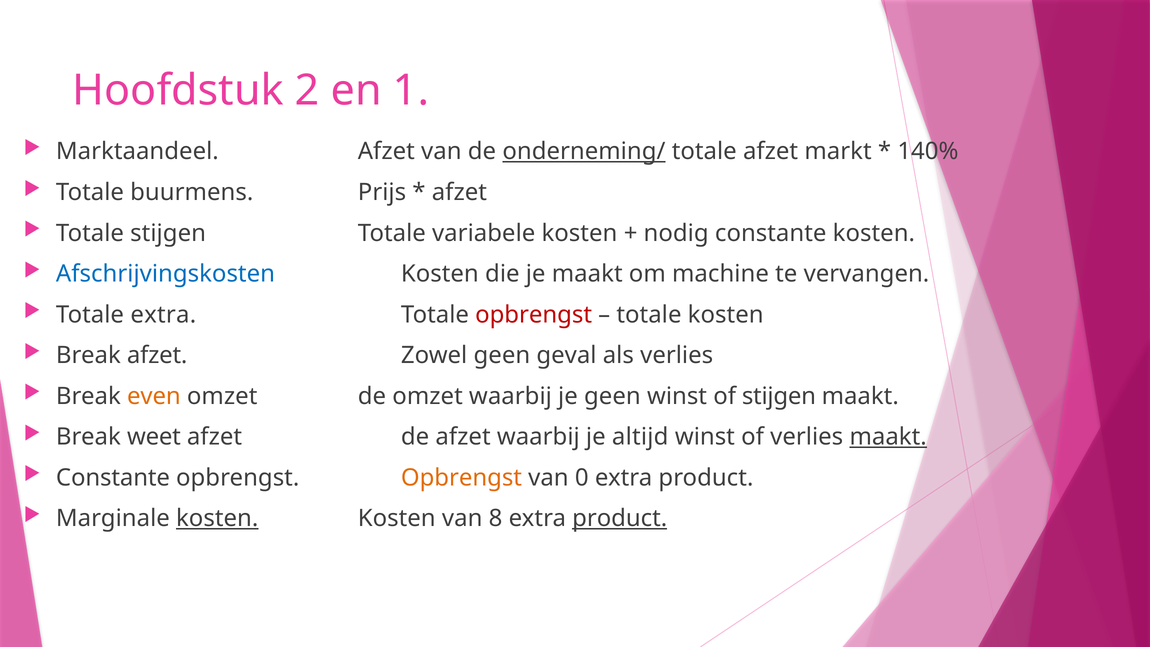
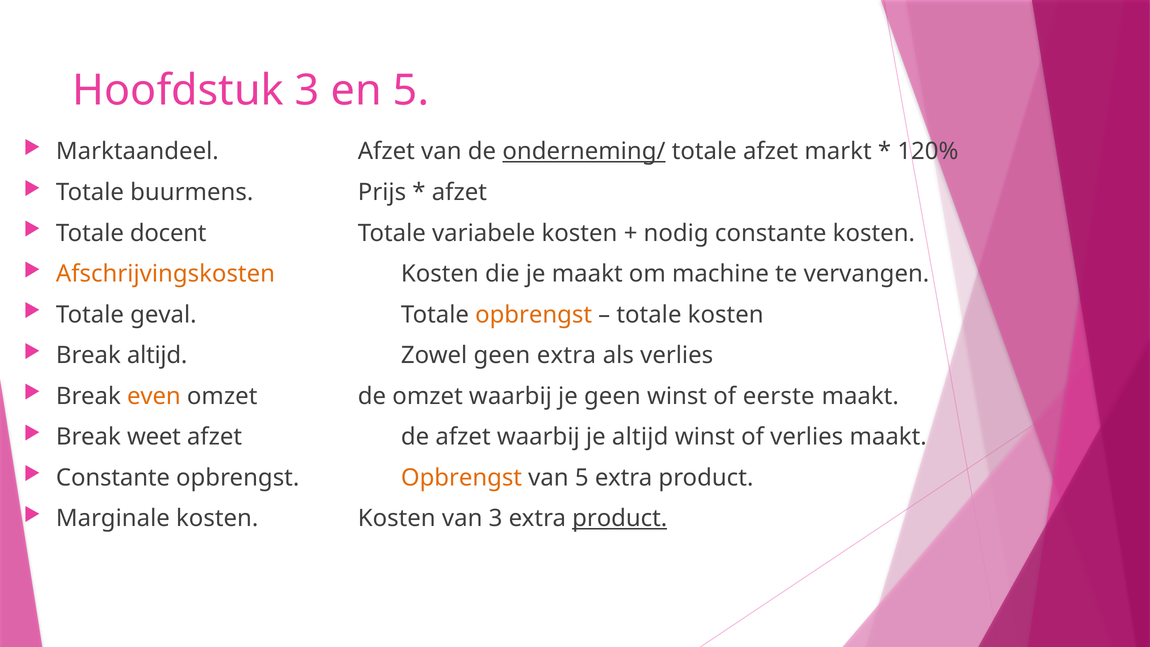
Hoofdstuk 2: 2 -> 3 (307, 91)
en 1: 1 -> 5 (411, 91)
140%: 140% -> 120% (928, 152)
Totale stijgen: stijgen -> docent (168, 233)
Afschrijvingskosten colour: blue -> orange (166, 274)
Totale extra: extra -> geval (163, 315)
opbrengst colour: red -> orange (534, 315)
Break afzet: afzet -> altijd (157, 355)
geen geval: geval -> extra (566, 355)
of stijgen: stijgen -> eerste (779, 396)
maakt underline: present -> none (888, 437)
van 0: 0 -> 5 (582, 478)
kosten underline: present -> none (217, 518)
van 8: 8 -> 3 (496, 518)
